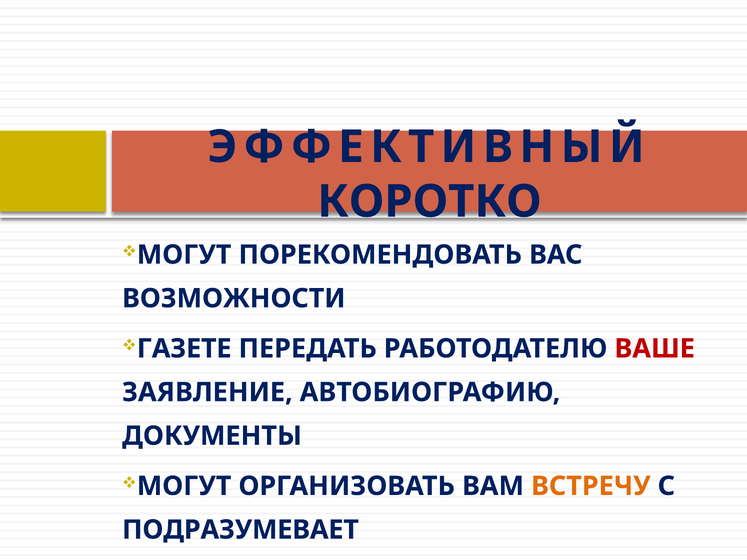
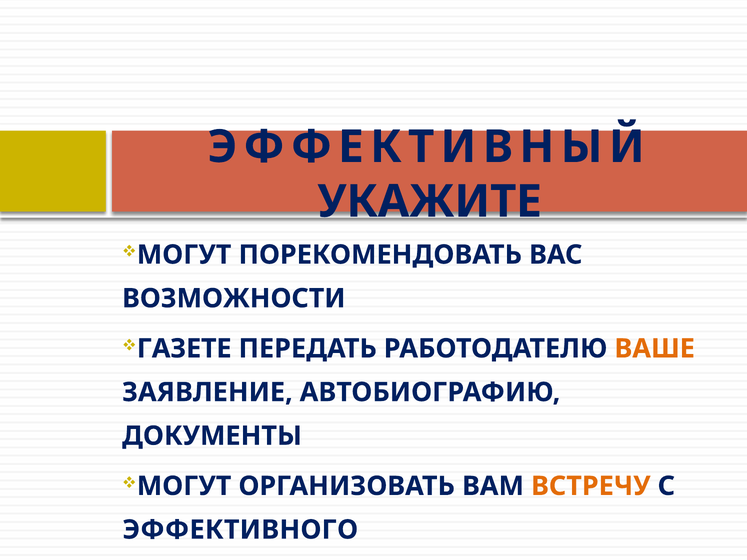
КОРОТКО: КОРОТКО -> УКАЖИТЕ (430, 202)
ВАШЕ colour: red -> orange (655, 349)
ПОДРАЗУМЕВАЕТ: ПОДРАЗУМЕВАЕТ -> ЭФФЕКТИВНОГО (240, 530)
